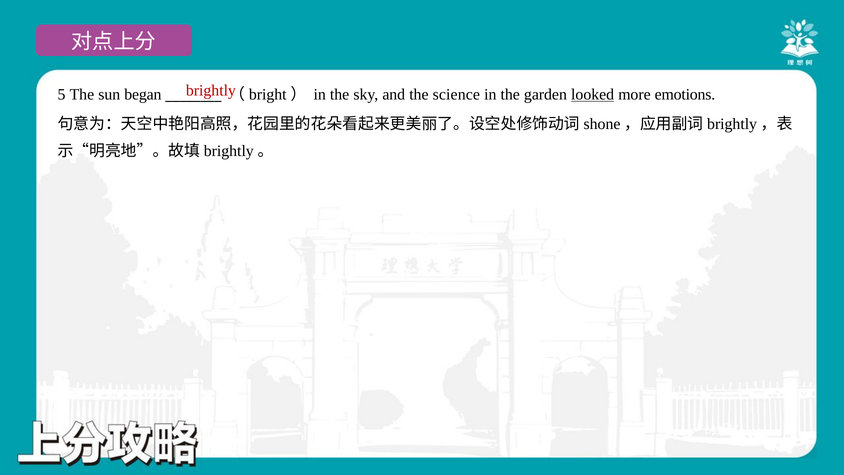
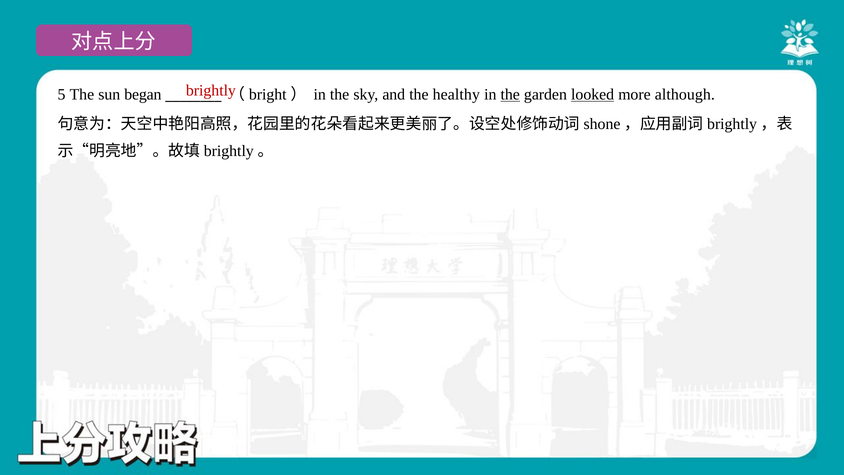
science: science -> healthy (456, 94)
the underline: none -> present (510, 94)
emotions: emotions -> although (685, 94)
